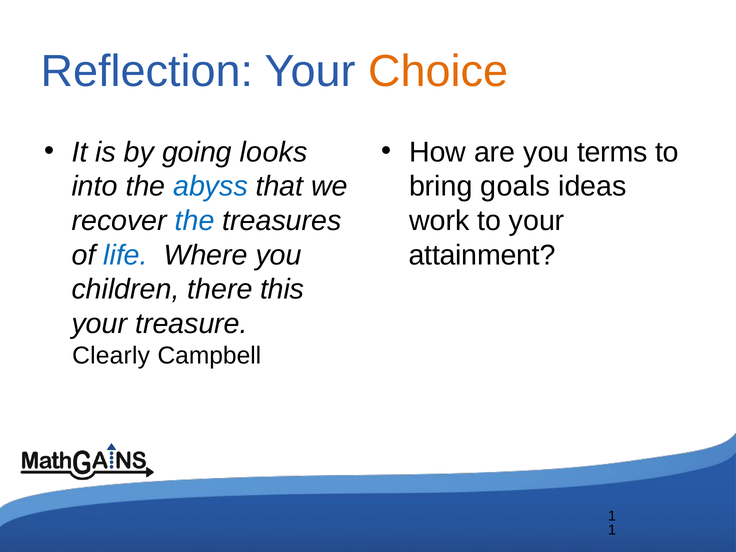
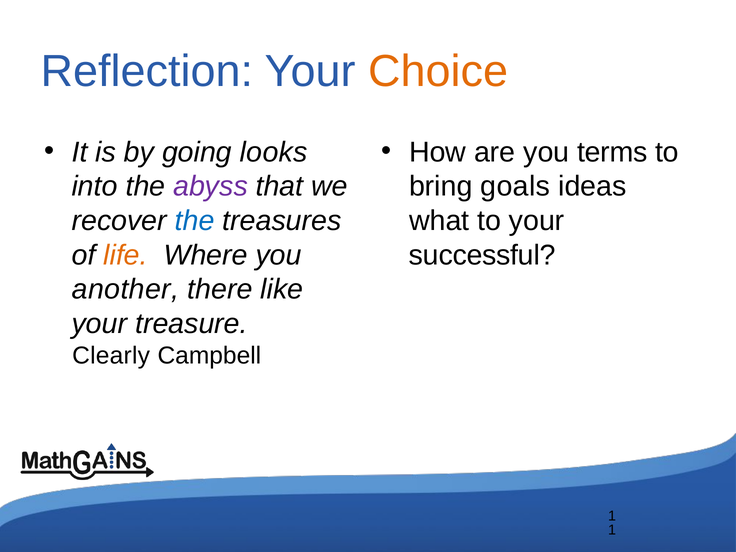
abyss colour: blue -> purple (211, 186)
work: work -> what (439, 221)
life colour: blue -> orange (126, 255)
attainment: attainment -> successful (482, 255)
children: children -> another (125, 290)
this: this -> like (282, 290)
